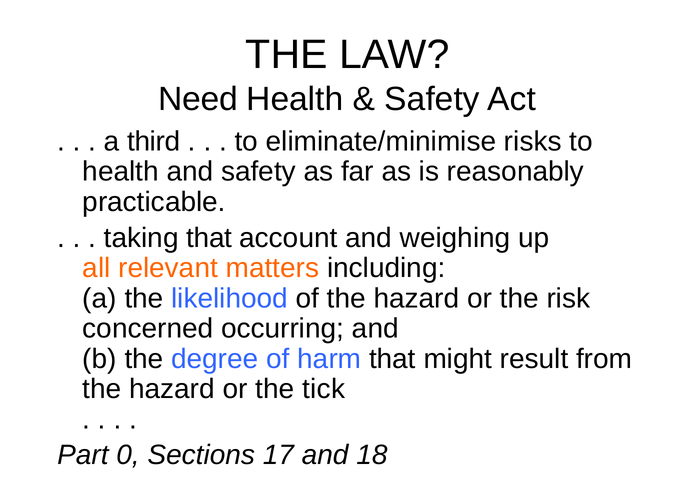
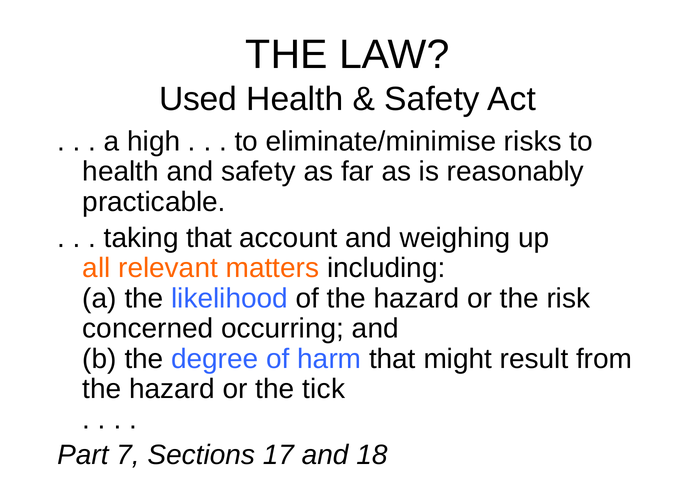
Need: Need -> Used (198, 99)
third: third -> high (154, 142)
0: 0 -> 7 (128, 456)
